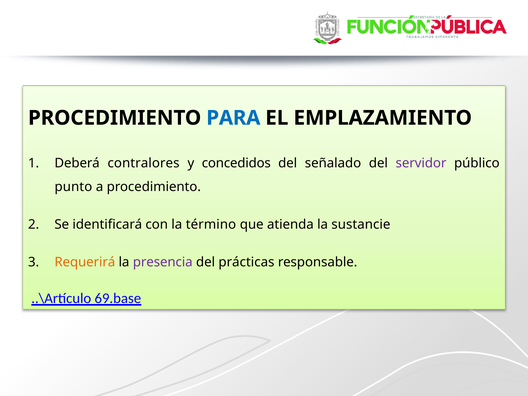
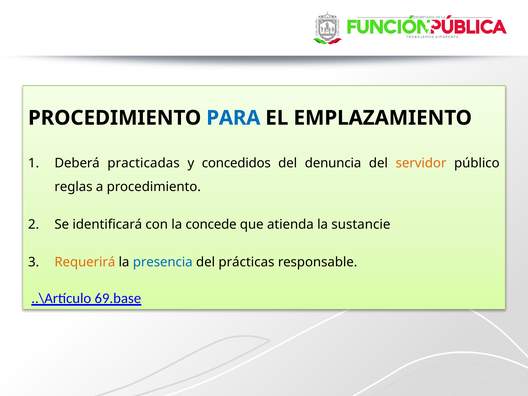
contralores: contralores -> practicadas (144, 163)
señalado: señalado -> denuncia (333, 163)
servidor colour: purple -> orange (421, 163)
punto: punto -> reglas (73, 187)
término: término -> concede (211, 225)
presencia colour: purple -> blue (163, 262)
